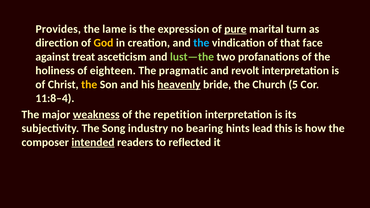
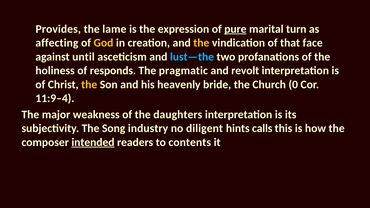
direction: direction -> affecting (57, 43)
the colour: light blue -> yellow (201, 43)
treat: treat -> until (83, 57)
lust—the colour: light green -> light blue (192, 57)
eighteen: eighteen -> responds (113, 71)
heavenly underline: present -> none (179, 84)
5: 5 -> 0 (293, 84)
11:8–4: 11:8–4 -> 11:9–4 (55, 98)
weakness underline: present -> none (96, 115)
repetition: repetition -> daughters (178, 115)
bearing: bearing -> diligent (204, 128)
lead: lead -> calls (262, 128)
reflected: reflected -> contents (190, 142)
